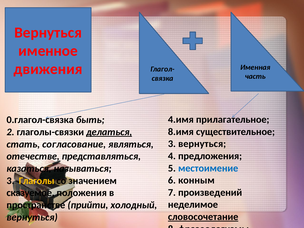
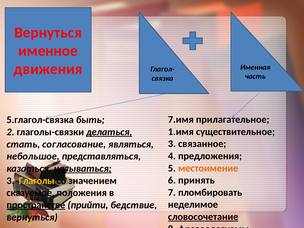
4.имя: 4.имя -> 7.имя (181, 120)
0.глагол-связка: 0.глагол-связка -> 5.глагол-связка (40, 120)
8.имя: 8.имя -> 1.имя (181, 132)
3 вернуться: вернуться -> связанное (202, 144)
отечестве: отечестве -> небольшое (33, 156)
местоимение colour: blue -> orange (208, 168)
называться underline: none -> present (83, 169)
конным: конным -> принять (196, 180)
произведений: произведений -> пломбировать (210, 192)
пространстве underline: none -> present (36, 205)
холодный: холодный -> бедствие (134, 205)
